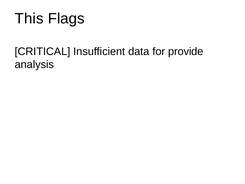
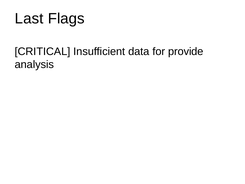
This: This -> Last (29, 19)
